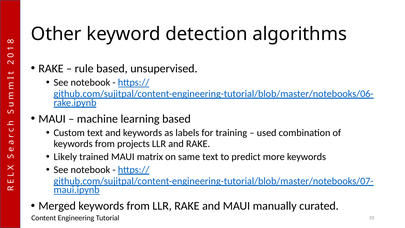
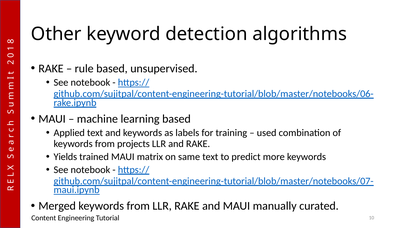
Custom: Custom -> Applied (69, 133)
Likely: Likely -> Yields (65, 157)
